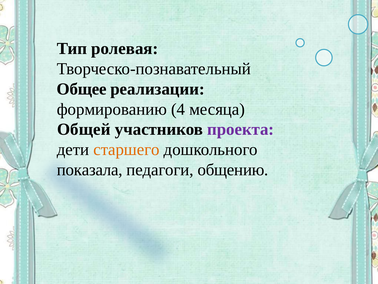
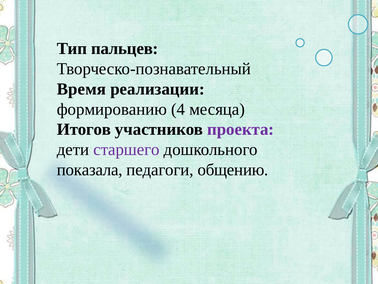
ролевая: ролевая -> пальцев (125, 49)
Общее: Общее -> Время (81, 89)
Общей: Общей -> Итогов (84, 129)
старшего colour: orange -> purple (126, 149)
